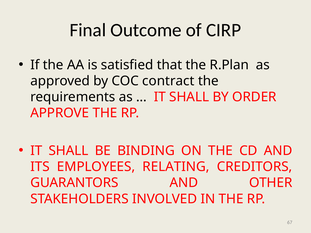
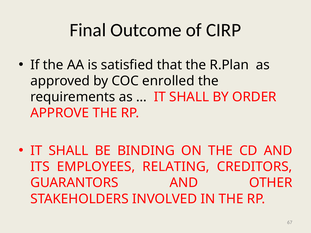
contract: contract -> enrolled (168, 81)
